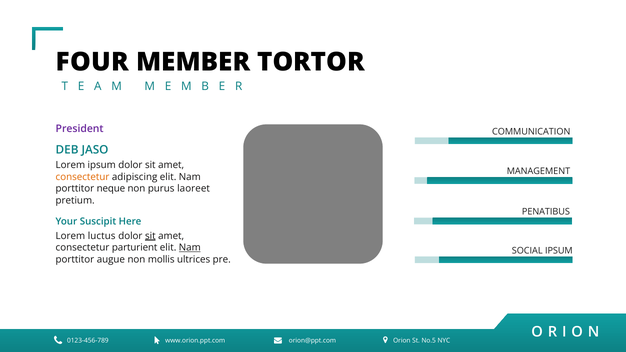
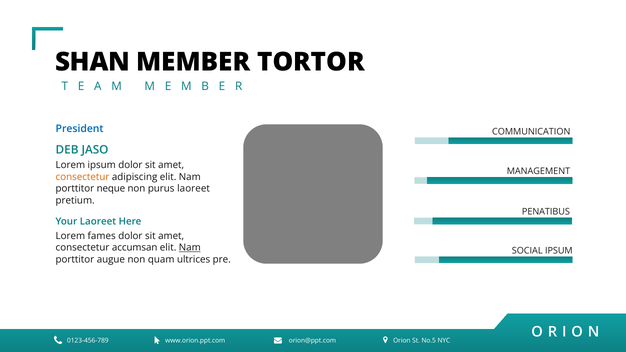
FOUR: FOUR -> SHAN (93, 62)
President colour: purple -> blue (80, 129)
Your Suscipit: Suscipit -> Laoreet (98, 222)
luctus: luctus -> fames (102, 236)
sit underline: present -> none (150, 236)
parturient: parturient -> accumsan (135, 248)
mollis: mollis -> quam (161, 259)
